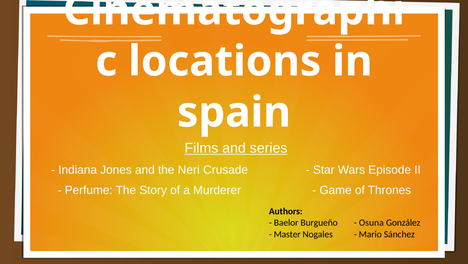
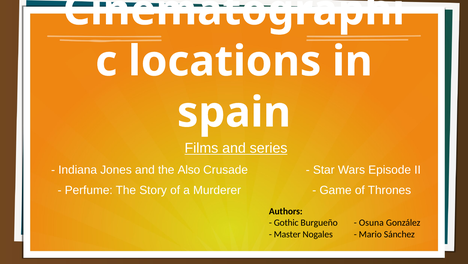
Neri: Neri -> Also (189, 169)
Baelor: Baelor -> Gothic (286, 222)
